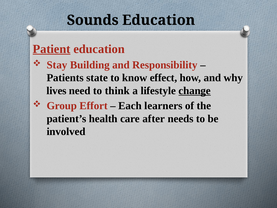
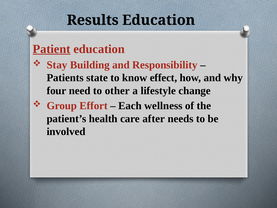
Sounds: Sounds -> Results (93, 20)
lives: lives -> four (56, 91)
think: think -> other (117, 91)
change underline: present -> none (195, 91)
learners: learners -> wellness (163, 106)
